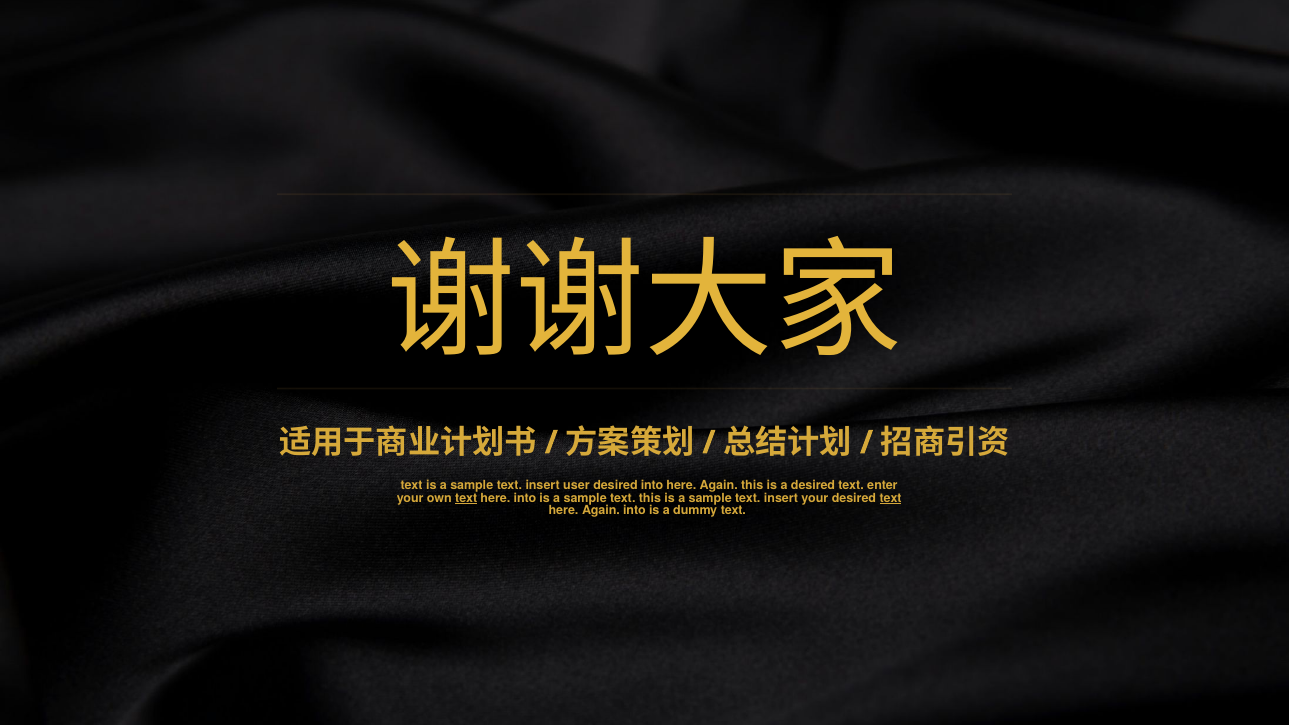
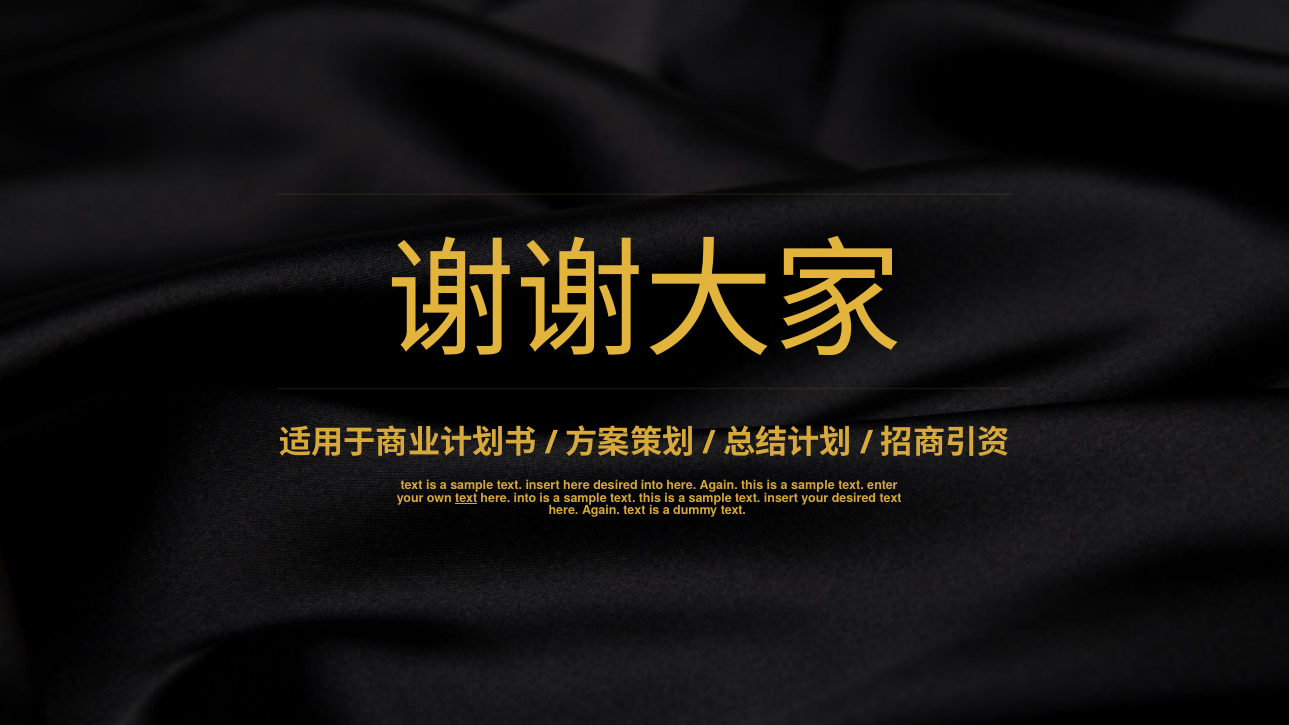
insert user: user -> here (576, 486)
desired: desired -> sample (813, 486)
text underline: present -> none (891, 498)
Again into: into -> text (634, 511)
